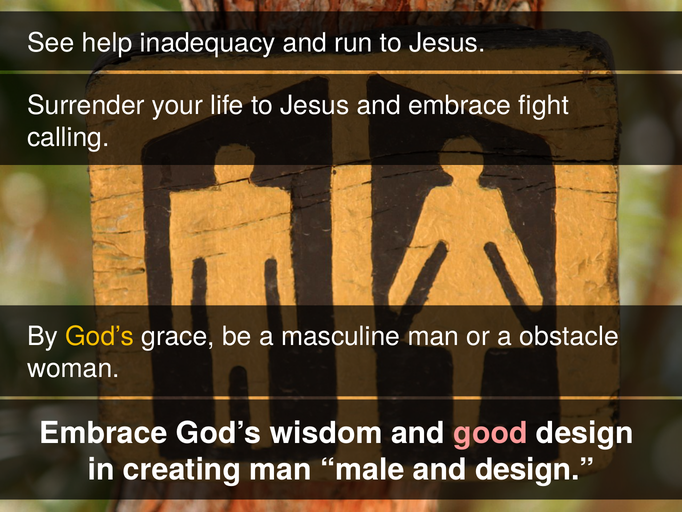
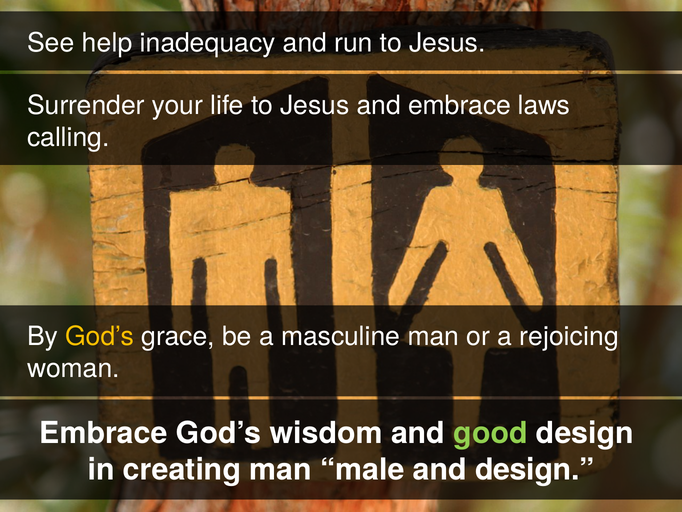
fight: fight -> laws (544, 105)
obstacle: obstacle -> rejoicing (569, 336)
good colour: pink -> light green (491, 433)
